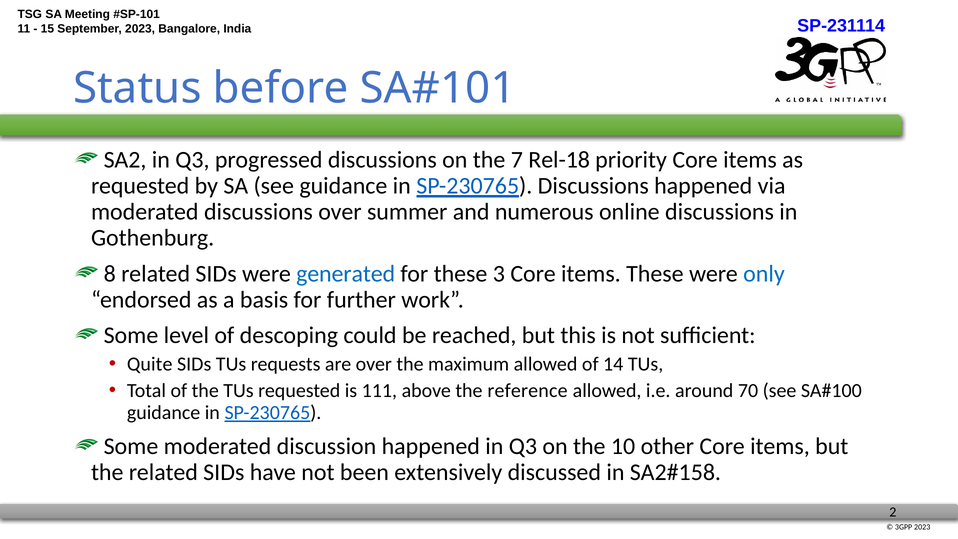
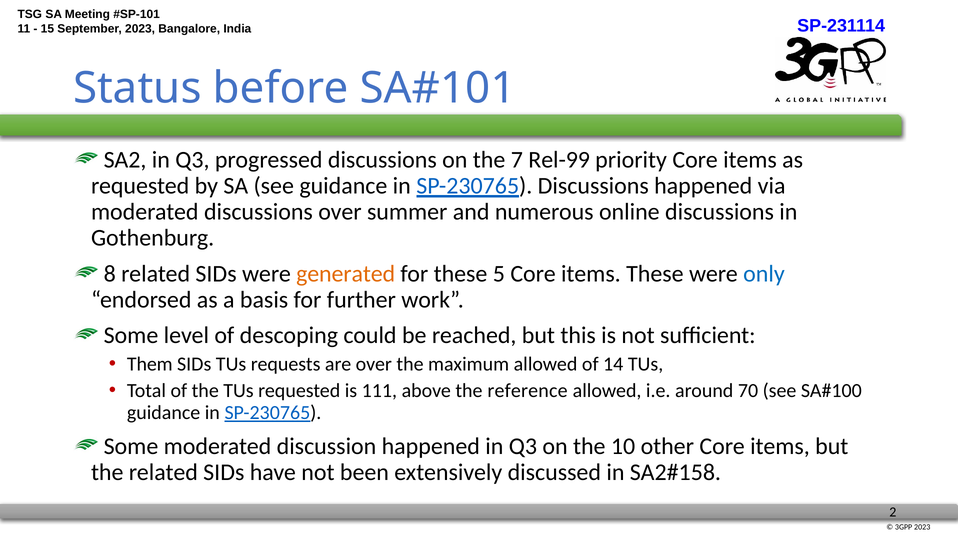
Rel-18: Rel-18 -> Rel-99 (559, 160)
generated colour: blue -> orange (346, 274)
3: 3 -> 5 (499, 274)
Quite: Quite -> Them (150, 364)
